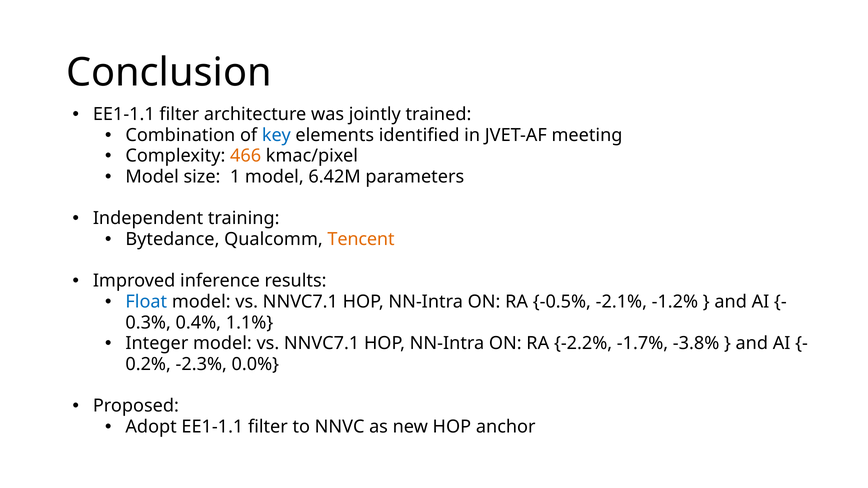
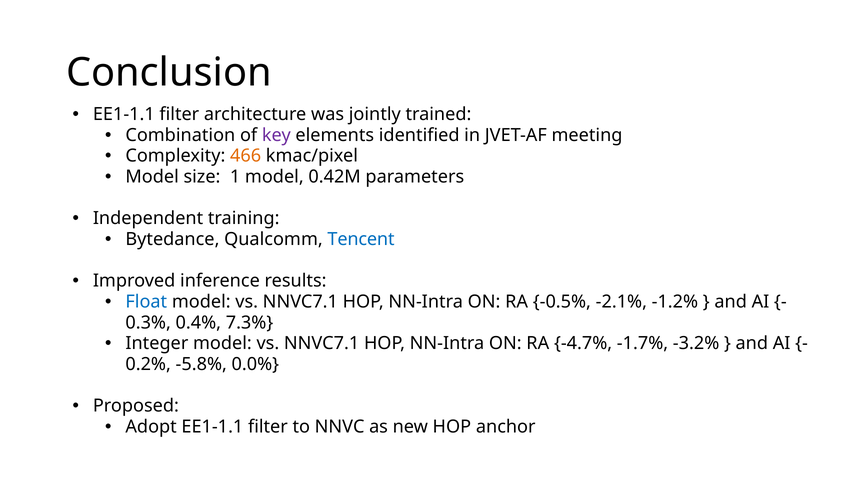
key colour: blue -> purple (276, 135)
6.42M: 6.42M -> 0.42M (335, 177)
Tencent colour: orange -> blue (361, 239)
1.1%: 1.1% -> 7.3% (250, 323)
-2.2%: -2.2% -> -4.7% (583, 344)
-3.8%: -3.8% -> -3.2% (696, 344)
-2.3%: -2.3% -> -5.8% (201, 364)
